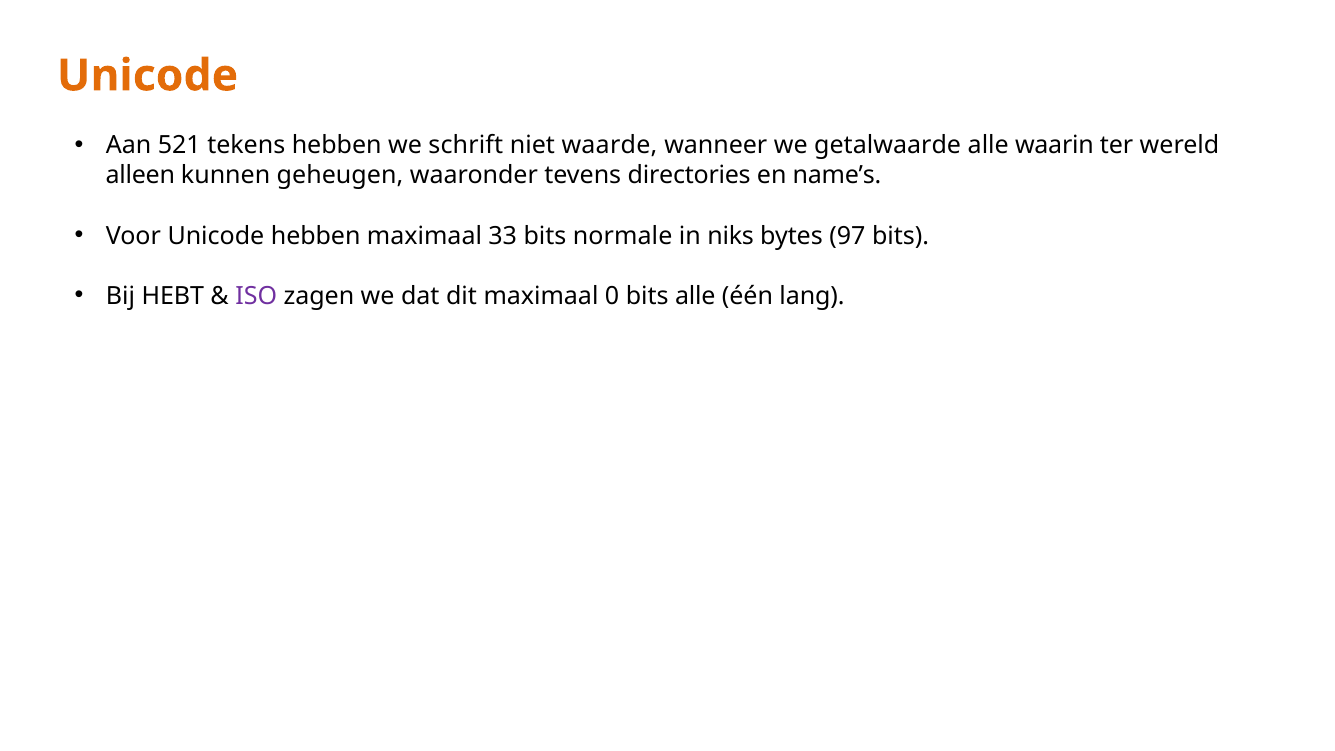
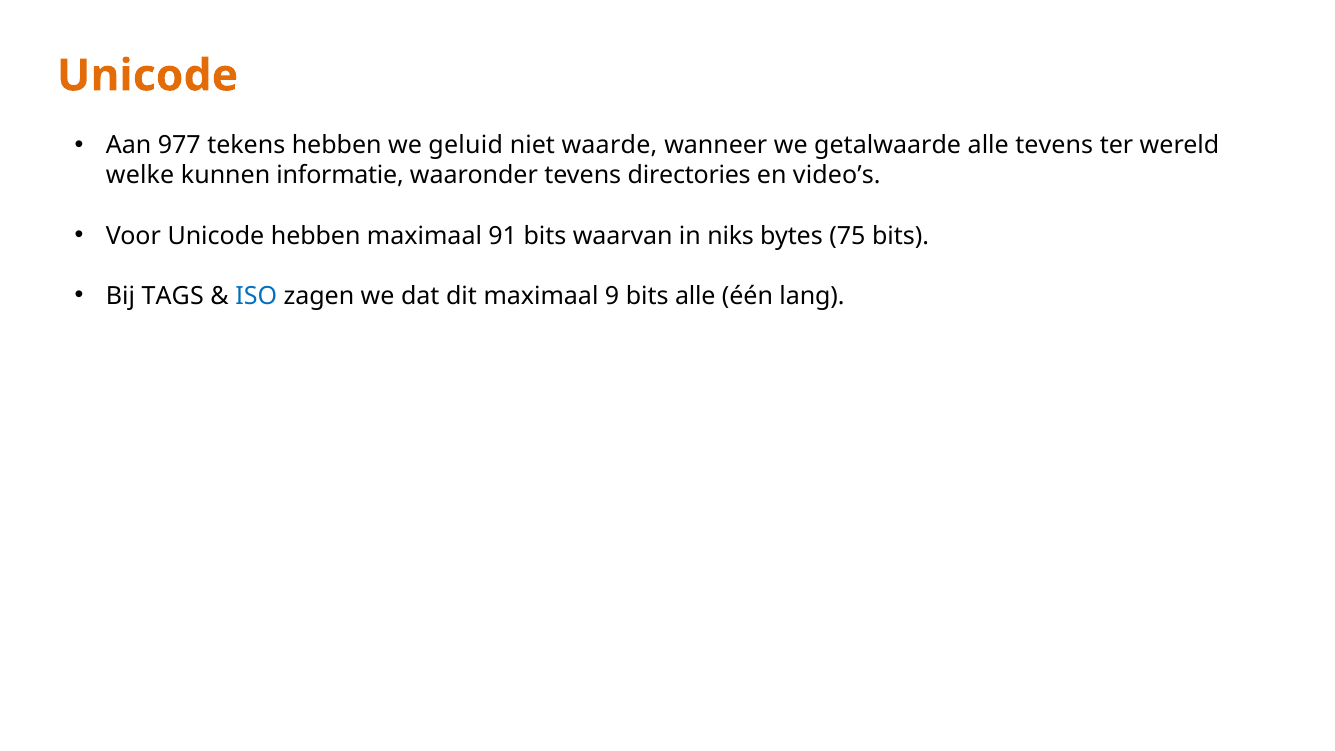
521: 521 -> 977 (179, 146)
schrift: schrift -> geluid (466, 146)
alle waarin: waarin -> tevens (1054, 146)
alleen: alleen -> welke (140, 176)
geheugen: geheugen -> informatie (340, 176)
name’s: name’s -> video’s (837, 176)
33: 33 -> 91 (503, 236)
normale: normale -> waarvan (623, 236)
97: 97 -> 75 (847, 236)
HEBT: HEBT -> TAGS (173, 296)
ISO colour: purple -> blue (256, 296)
0: 0 -> 9 (612, 296)
